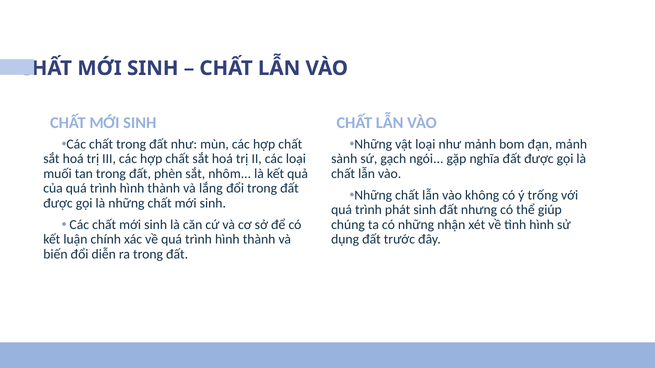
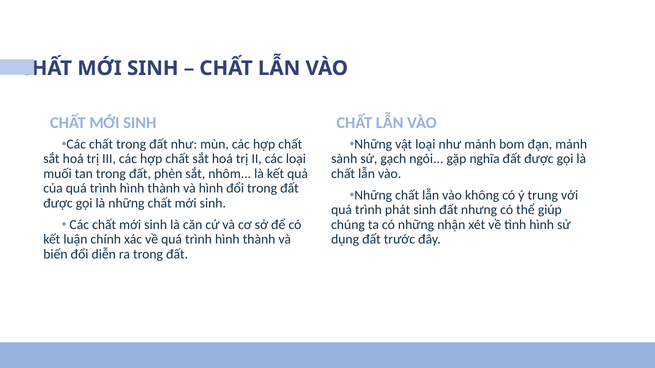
và lắng: lắng -> hình (211, 189)
trống: trống -> trung (543, 195)
